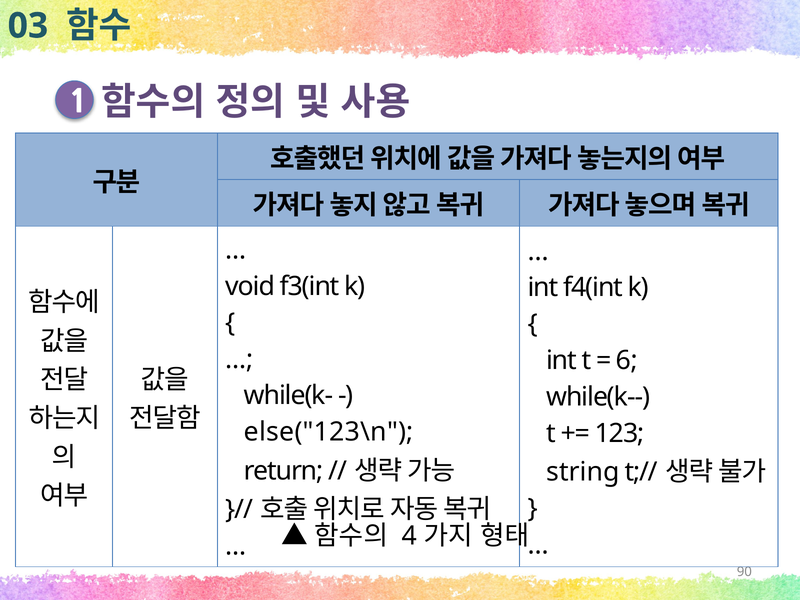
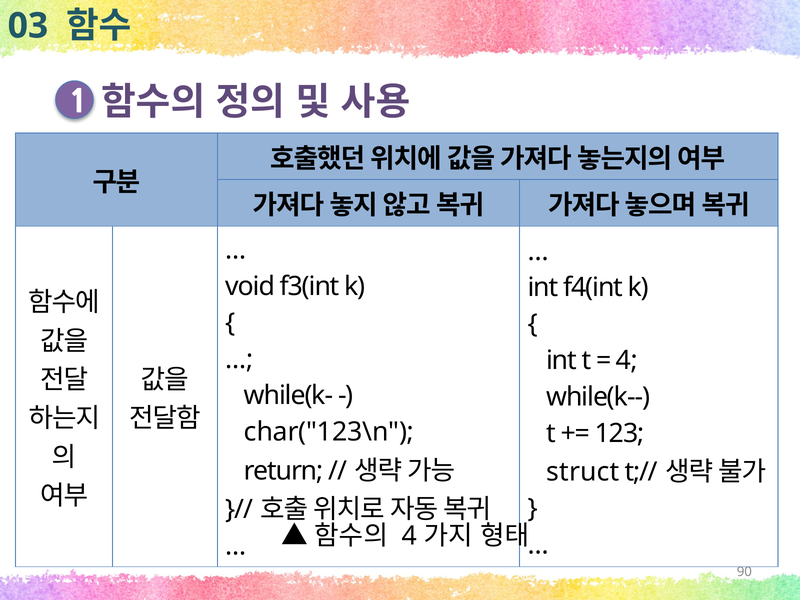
6: 6 -> 4 (627, 360)
else("123\n: else("123\n -> char("123\n (329, 432)
string: string -> struct (583, 472)
